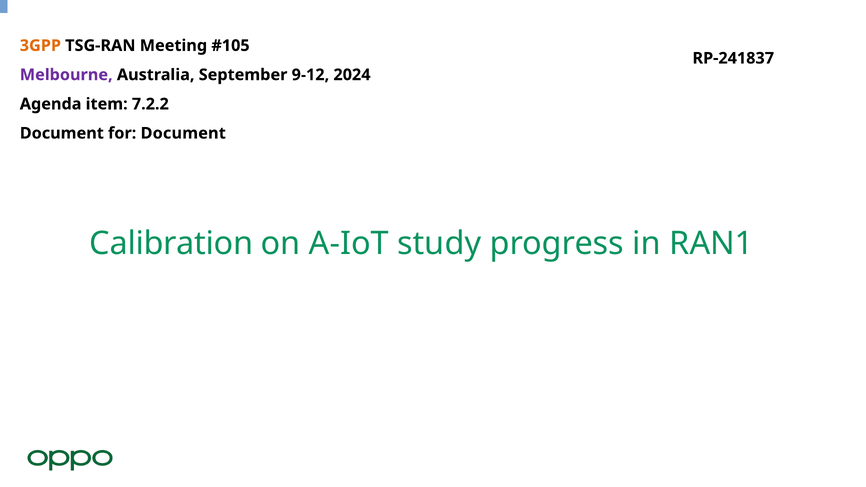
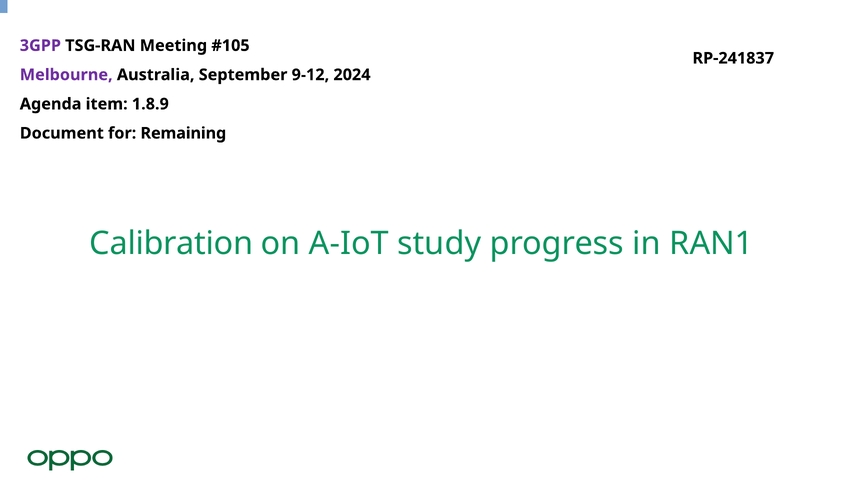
3GPP colour: orange -> purple (40, 46)
7.2.2: 7.2.2 -> 1.8.9 (150, 104)
for Document: Document -> Remaining (183, 133)
